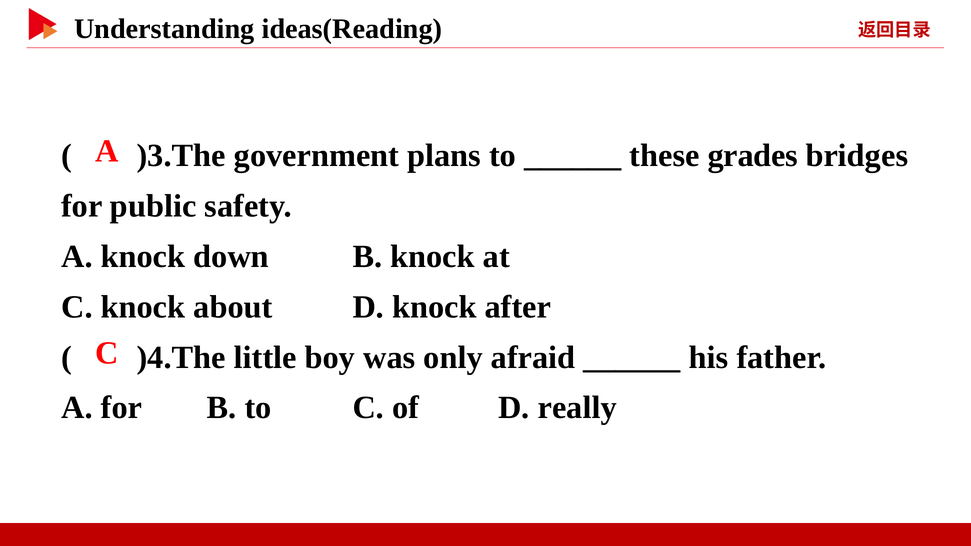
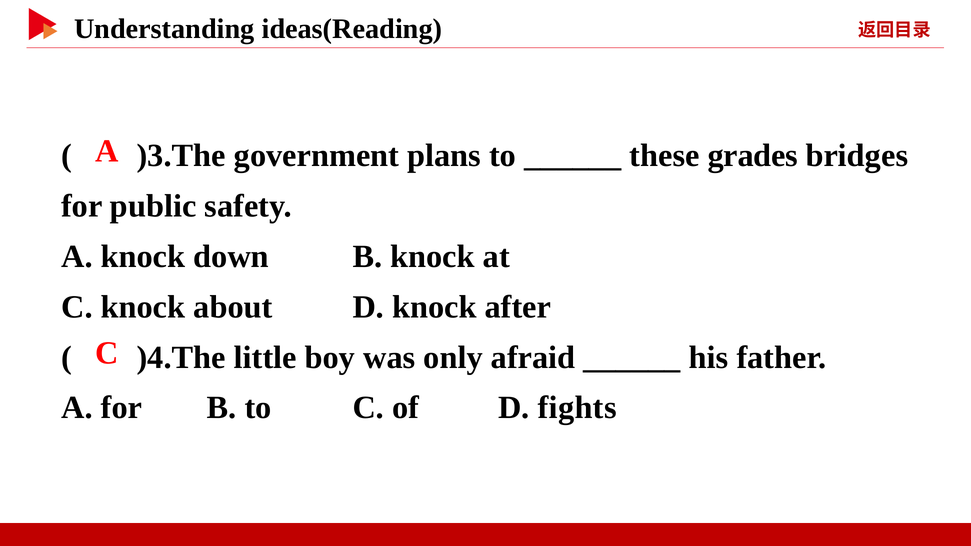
really: really -> fights (577, 408)
